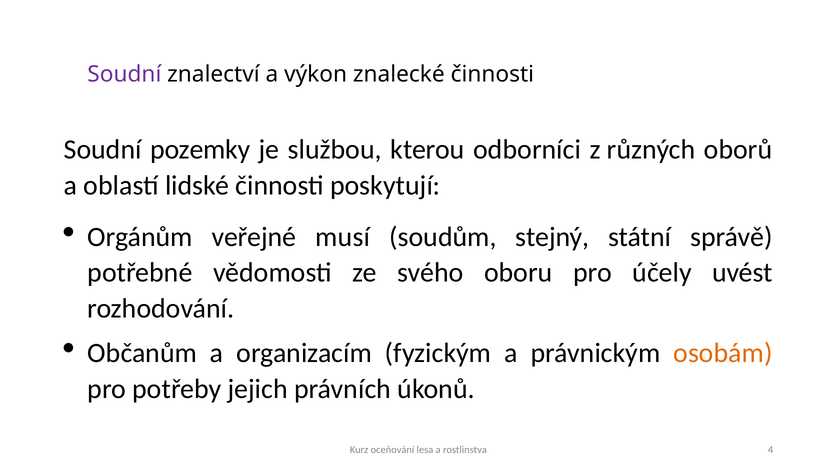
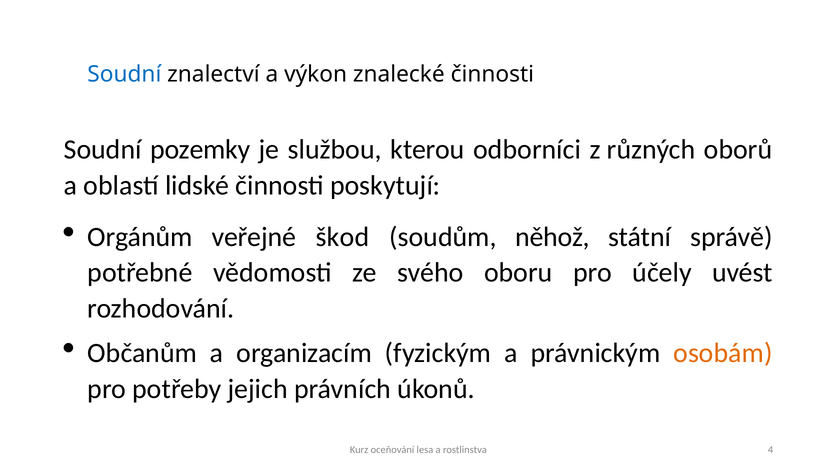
Soudní colour: purple -> blue (124, 74)
musí: musí -> škod (343, 237)
stejný: stejný -> něhož (552, 237)
